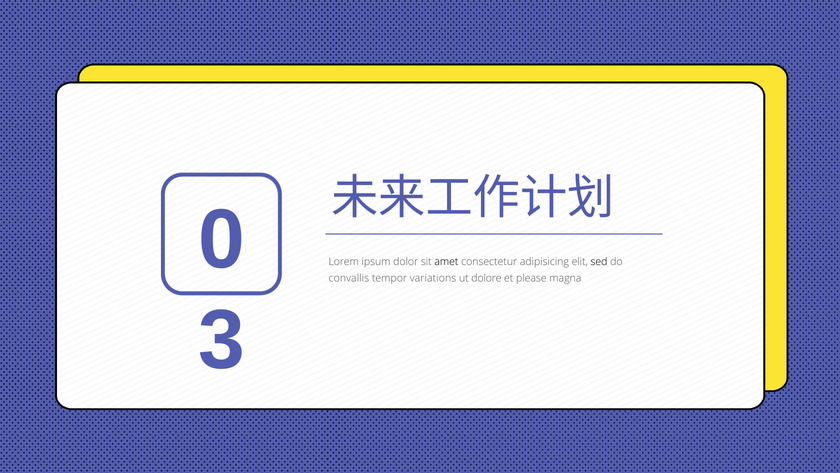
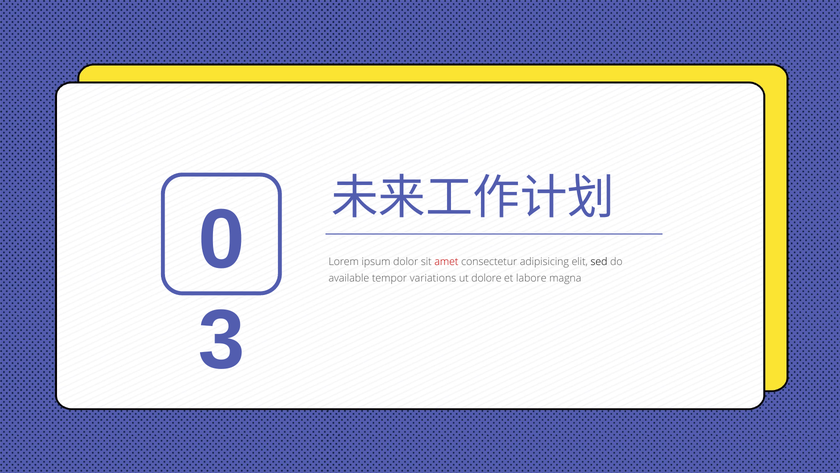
amet colour: black -> red (446, 262)
convallis: convallis -> available (349, 278)
please: please -> labore (531, 278)
